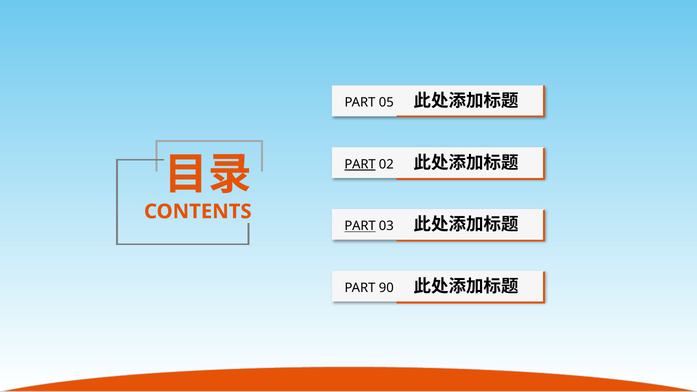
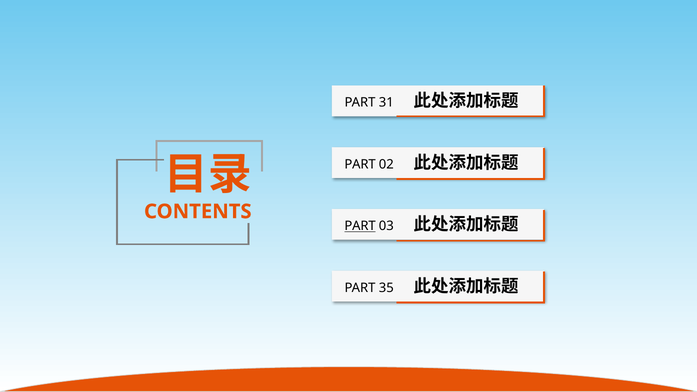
05: 05 -> 31 (386, 103)
PART underline: present -> none (360, 164)
90: 90 -> 35 (386, 288)
